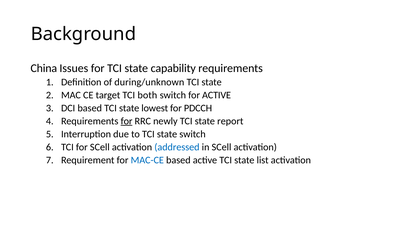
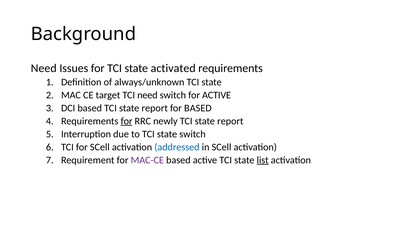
China: China -> Need (44, 68)
capability: capability -> activated (173, 68)
during/unknown: during/unknown -> always/unknown (149, 82)
TCI both: both -> need (147, 95)
based TCI state lowest: lowest -> report (155, 108)
for PDCCH: PDCCH -> BASED (198, 108)
MAC-CE colour: blue -> purple (147, 160)
list underline: none -> present (263, 160)
